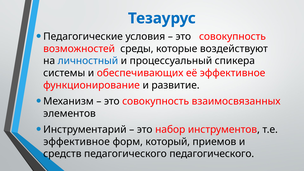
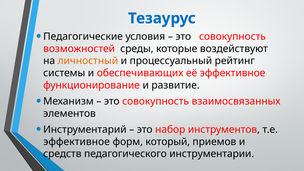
личностный colour: blue -> orange (88, 61)
спикера: спикера -> рейтинг (235, 61)
педагогического педагогического: педагогического -> инструментарии (212, 154)
